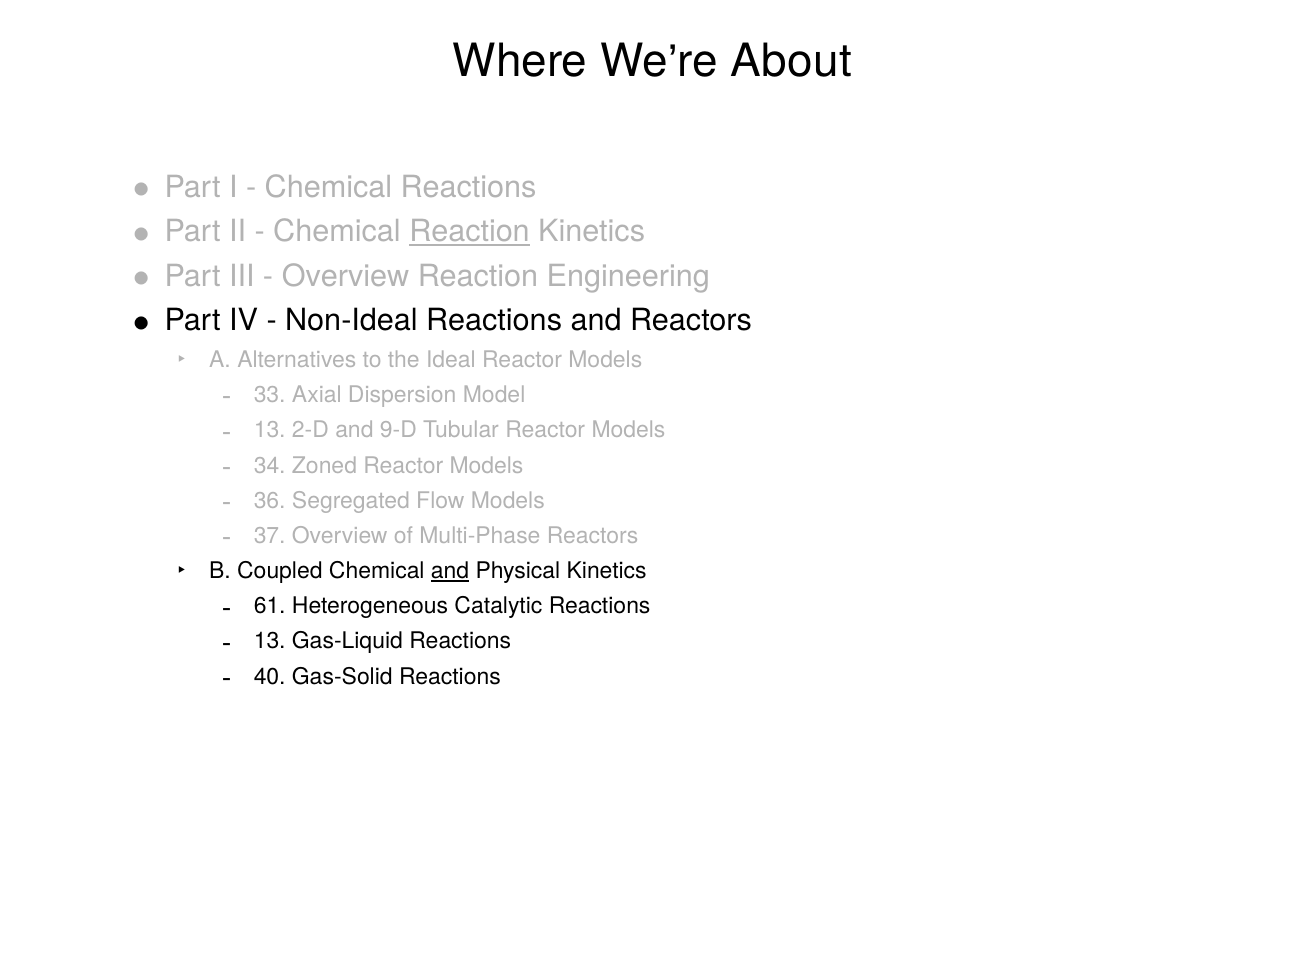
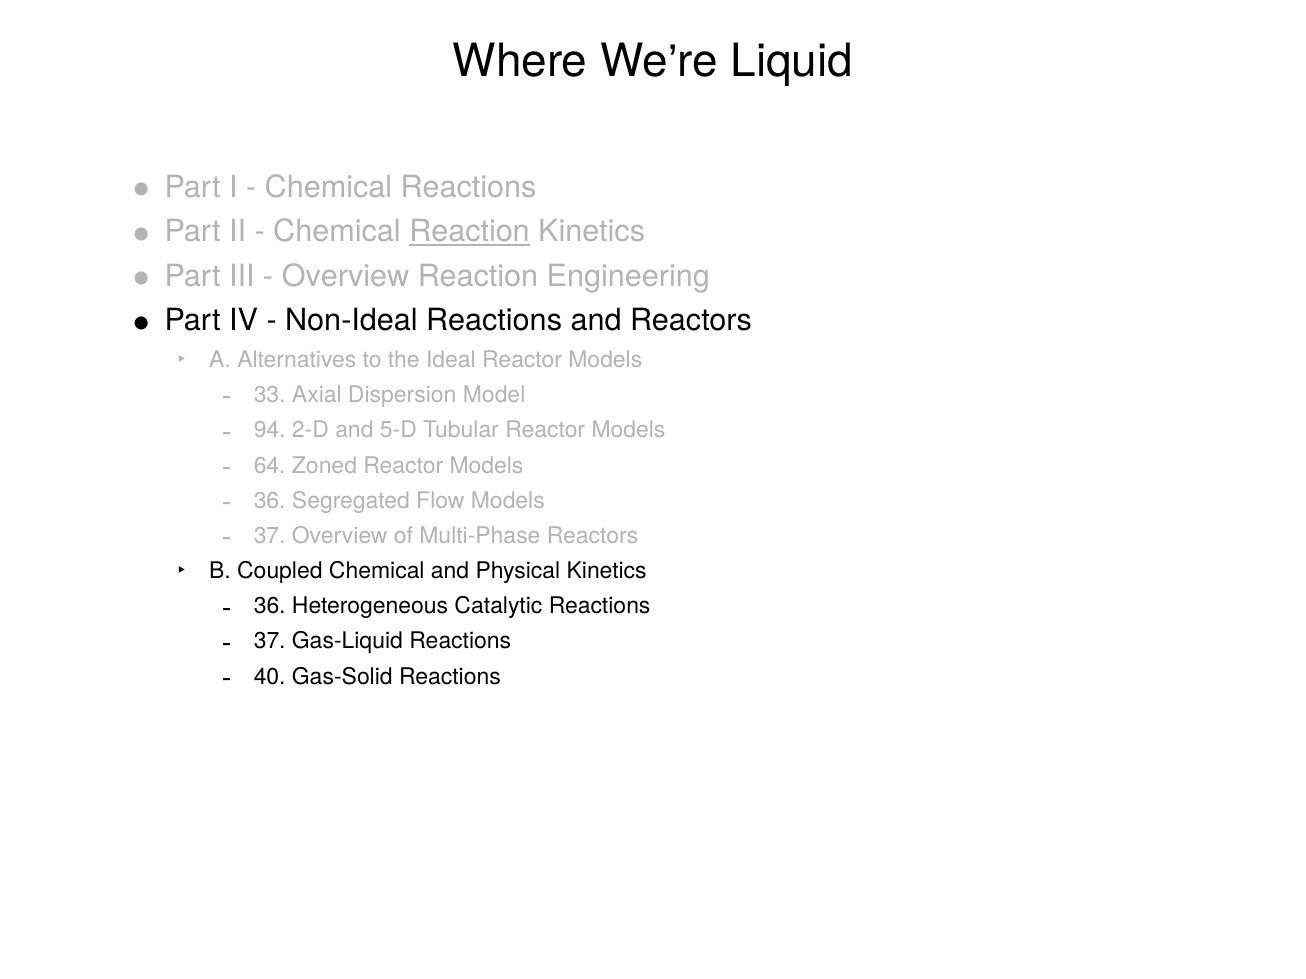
About: About -> Liquid (792, 61)
13: 13 -> 94 (270, 430)
9-D: 9-D -> 5-D (398, 430)
34: 34 -> 64 (270, 466)
and underline: present -> none (450, 571)
61: 61 -> 36 (270, 607)
13: 13 -> 37 (270, 642)
